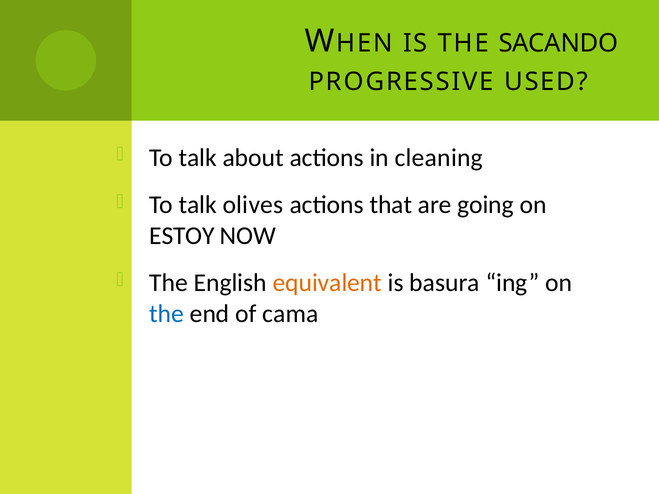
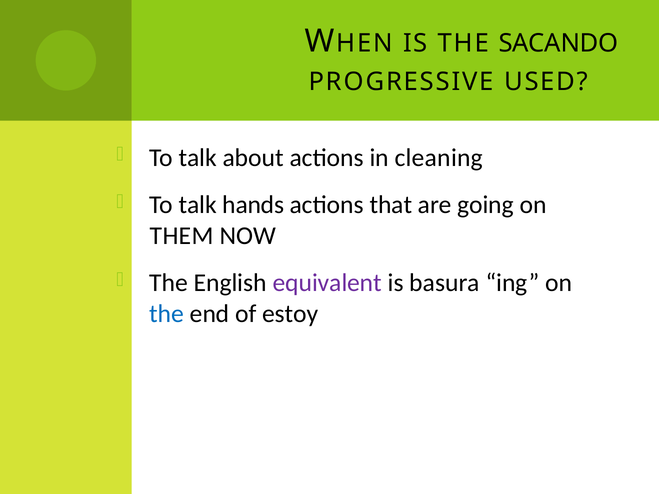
olives: olives -> hands (253, 205)
ESTOY: ESTOY -> THEM (182, 236)
equivalent colour: orange -> purple (327, 283)
cama: cama -> estoy (290, 314)
